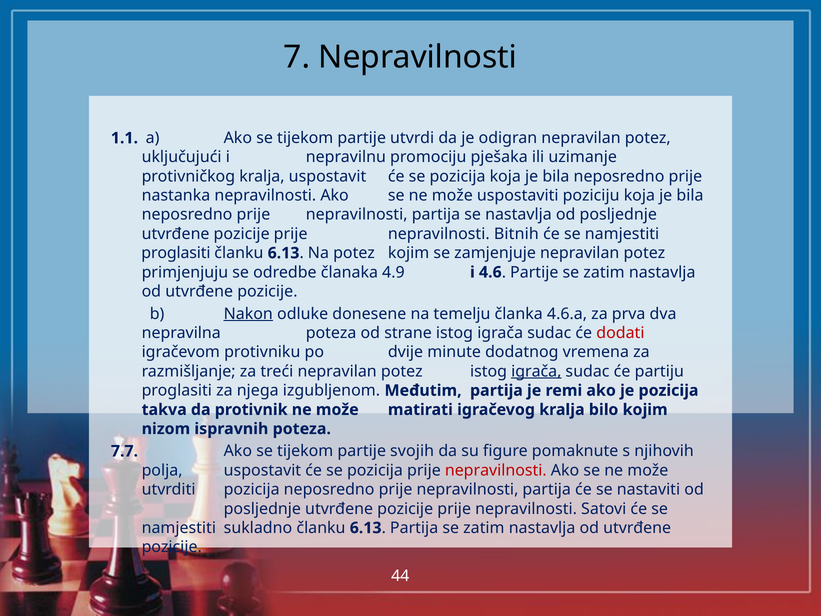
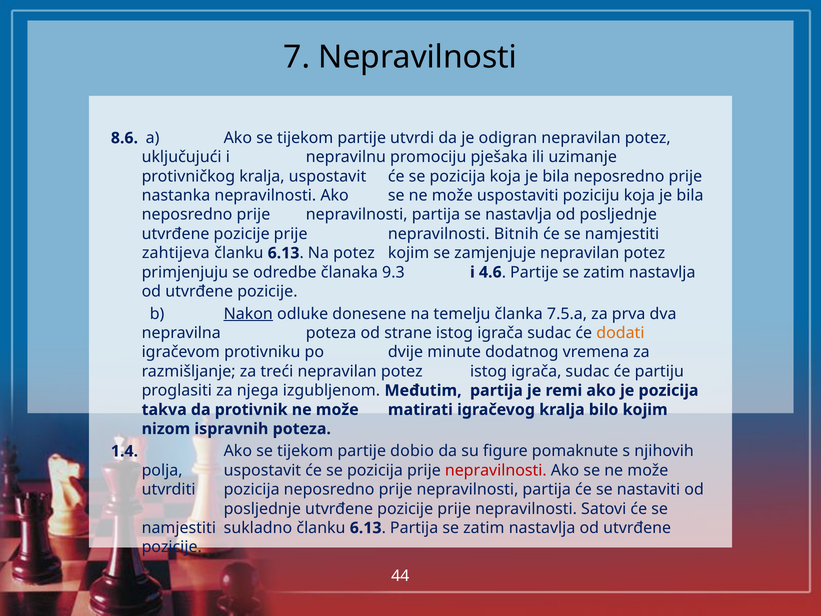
1.1: 1.1 -> 8.6 (124, 138)
proglasiti: proglasiti -> zahtijeva (176, 253)
4.9: 4.9 -> 9.3 (393, 272)
4.6.a: 4.6.a -> 7.5.a (567, 314)
dodati colour: red -> orange (620, 333)
igrača underline: present -> none (536, 371)
7.7: 7.7 -> 1.4 (124, 451)
svojih: svojih -> dobio (412, 451)
